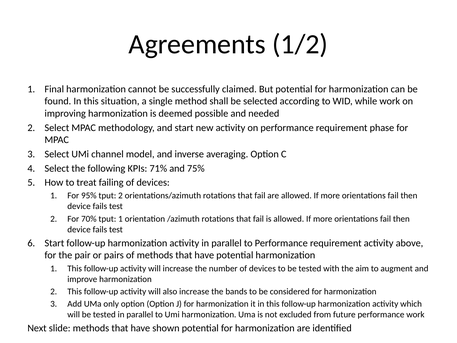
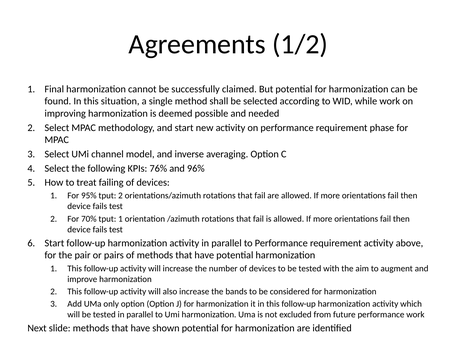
71%: 71% -> 76% (158, 168)
75%: 75% -> 96% (196, 168)
